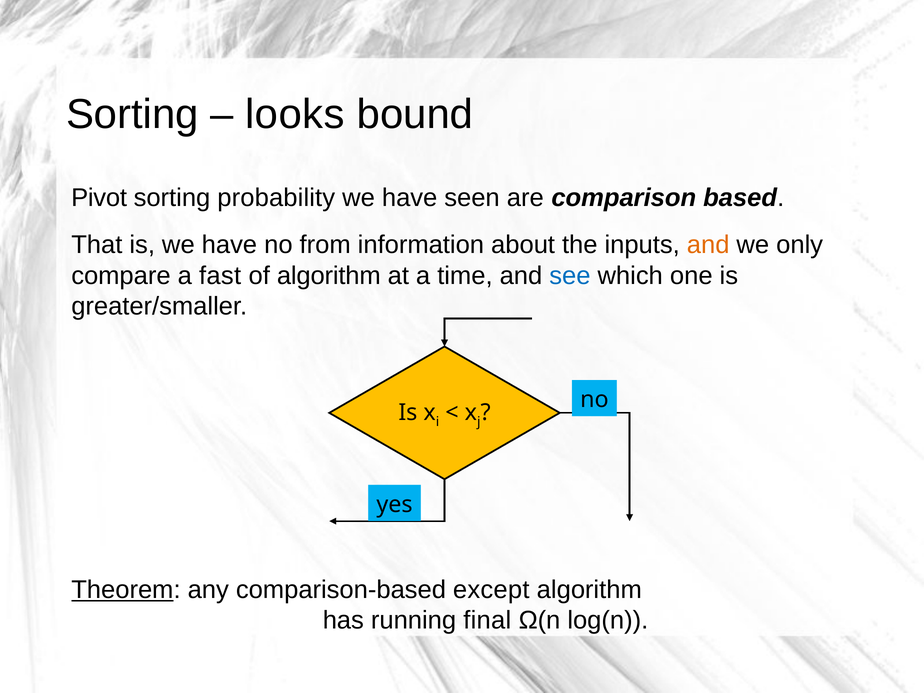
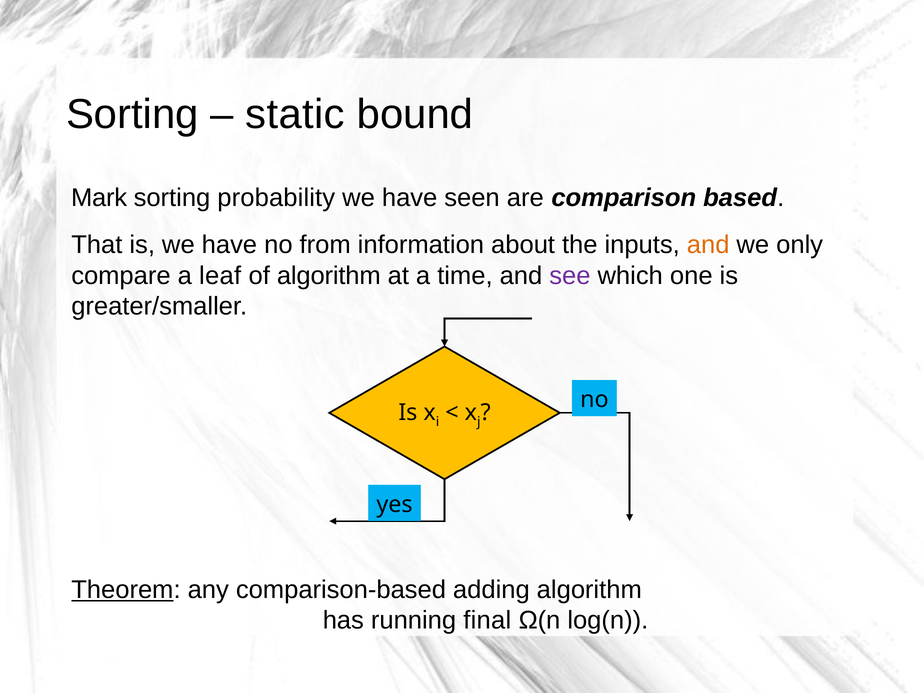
looks: looks -> static (295, 114)
Pivot: Pivot -> Mark (99, 198)
fast: fast -> leaf (220, 276)
see colour: blue -> purple (570, 276)
except: except -> adding (491, 590)
